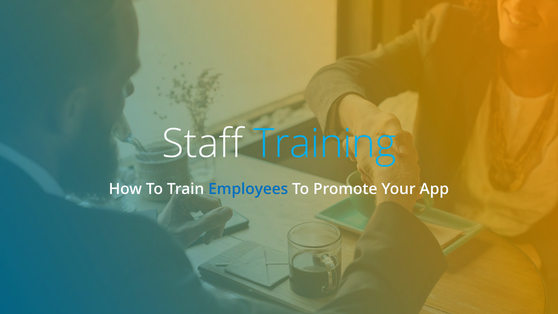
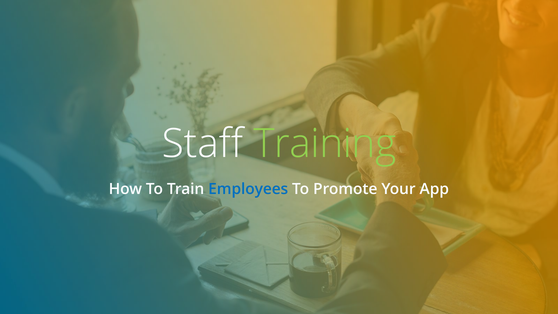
Training colour: light blue -> light green (325, 144)
